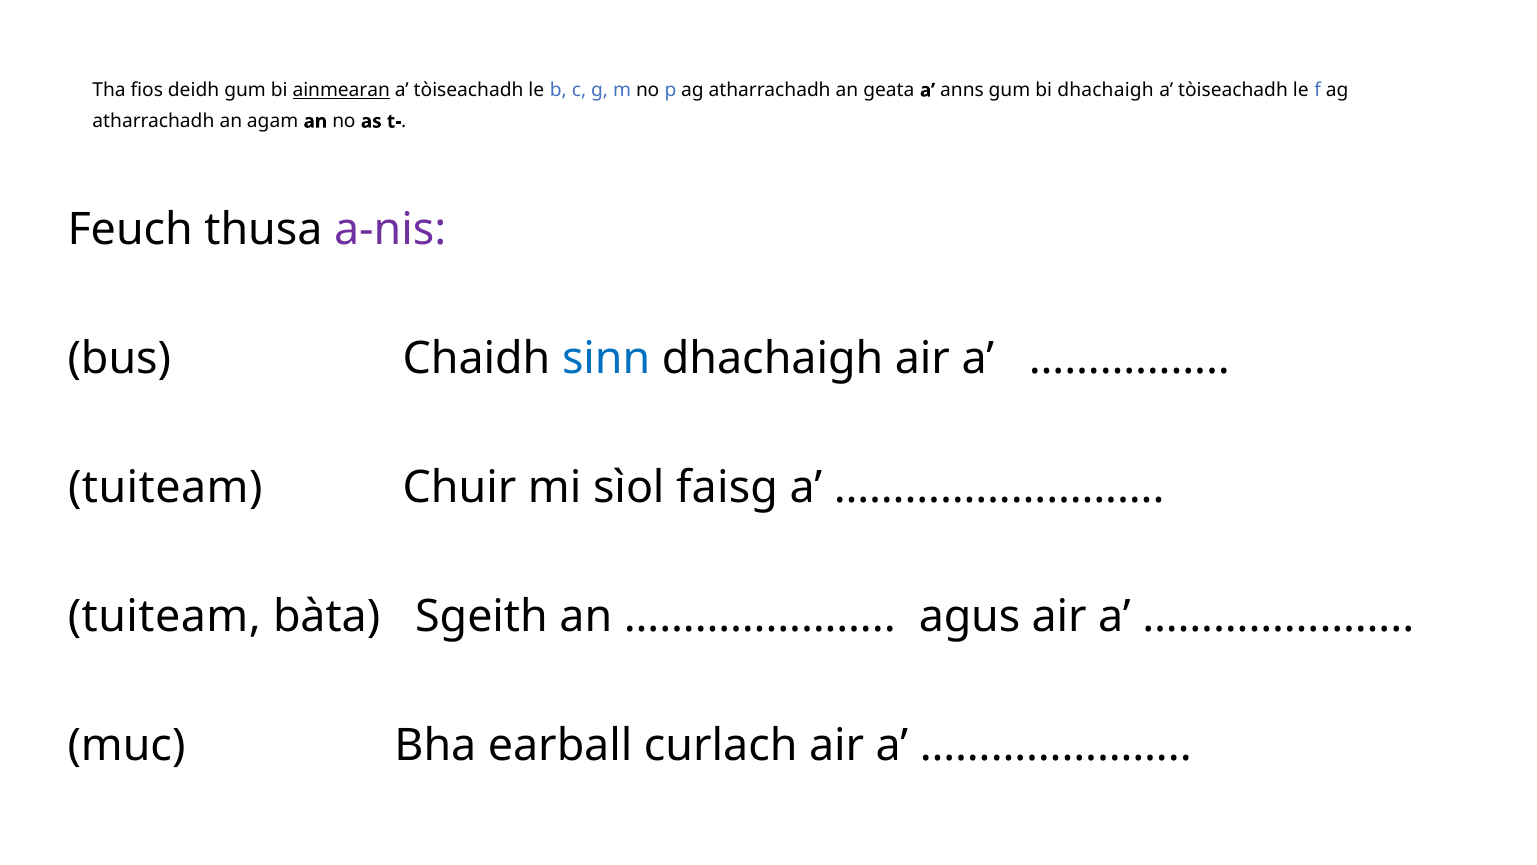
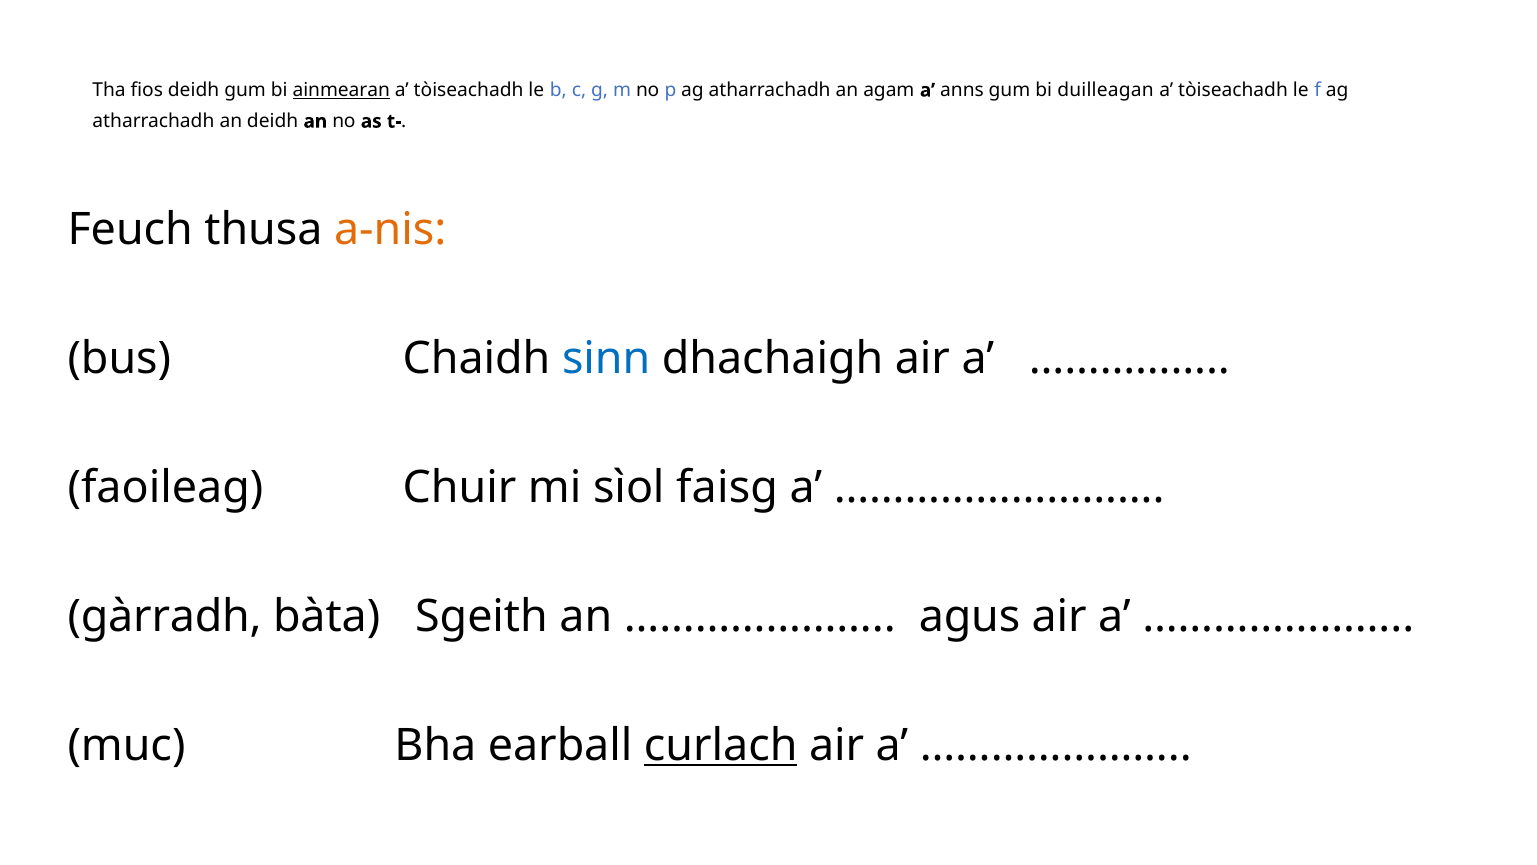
geata: geata -> agam (889, 90)
bi dhachaigh: dhachaigh -> duilleagan (1106, 90)
an agam: agam -> deidh (273, 121)
a-nis colour: purple -> orange (390, 230)
tuiteam: tuiteam -> faoileag (166, 488)
tuiteam: tuiteam -> gàrradh (165, 616)
curlach underline: none -> present (721, 745)
